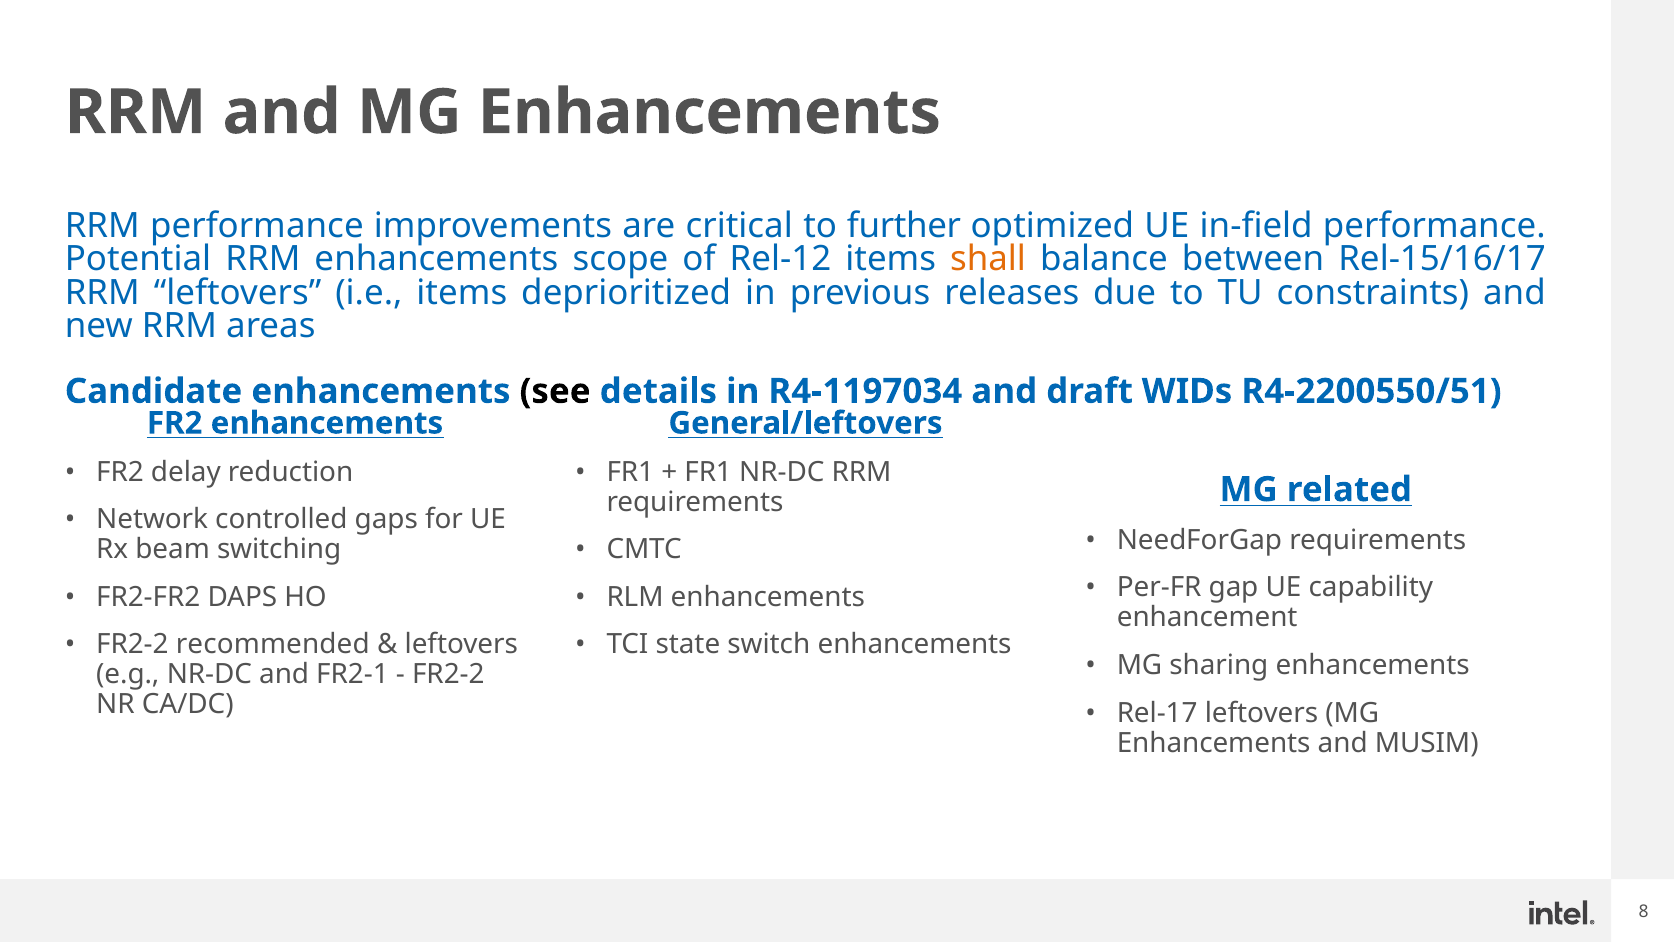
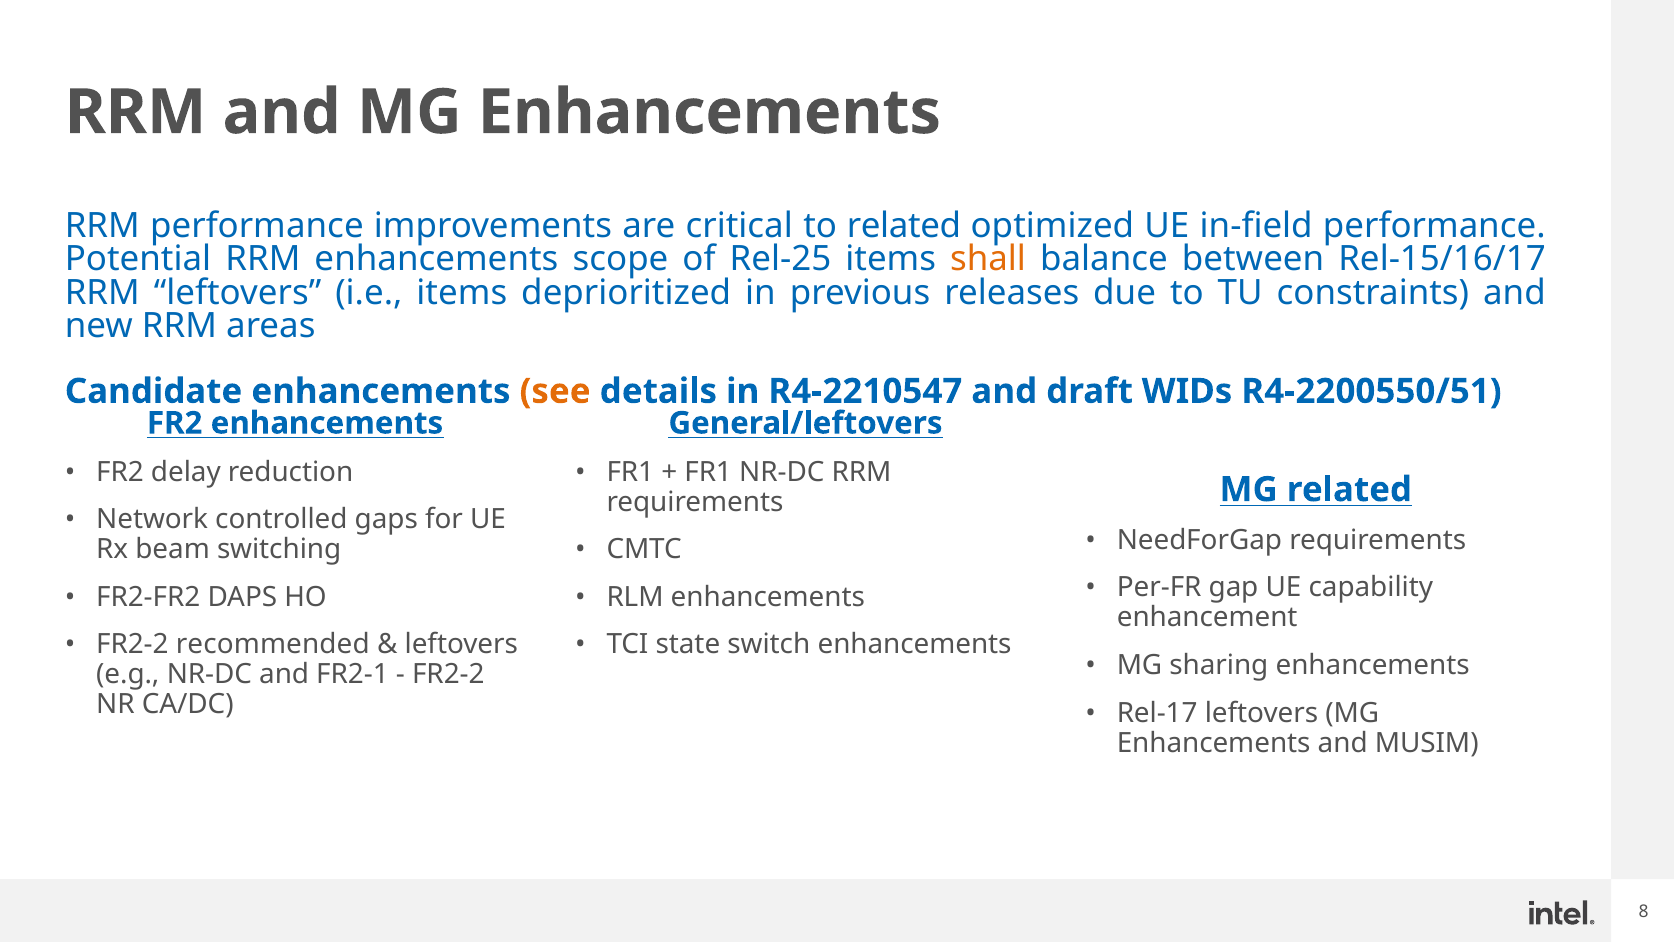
to further: further -> related (904, 226)
Rel-12: Rel-12 -> Rel-25 (781, 259)
see colour: black -> orange (555, 391)
R4-1197034: R4-1197034 -> R4-2210547 (865, 391)
